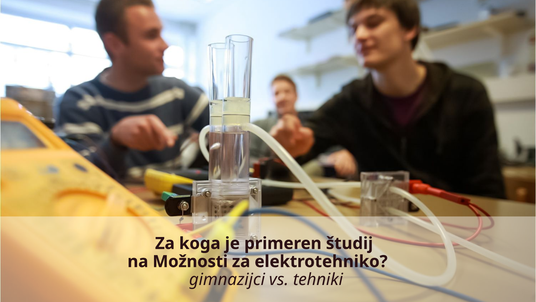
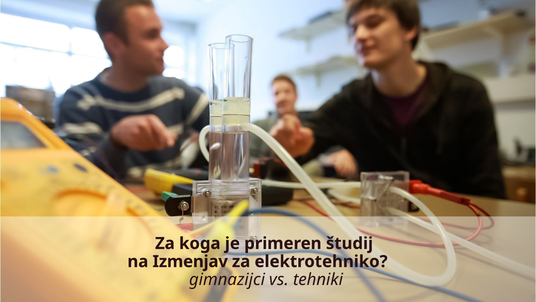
Možnosti: Možnosti -> Izmenjav (190, 261)
